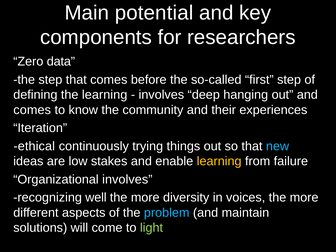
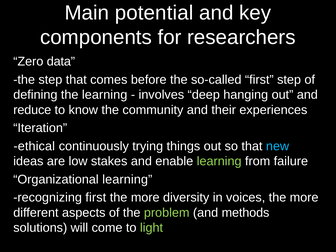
comes: comes -> reduce (32, 110)
learning colour: yellow -> light green (219, 161)
Organizational involves: involves -> learning (127, 179)
recognizing well: well -> first (96, 198)
problem colour: light blue -> light green (167, 213)
maintain: maintain -> methods (245, 213)
